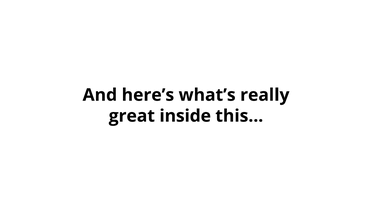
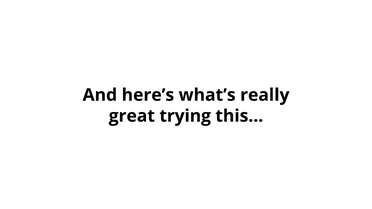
inside: inside -> trying (185, 116)
